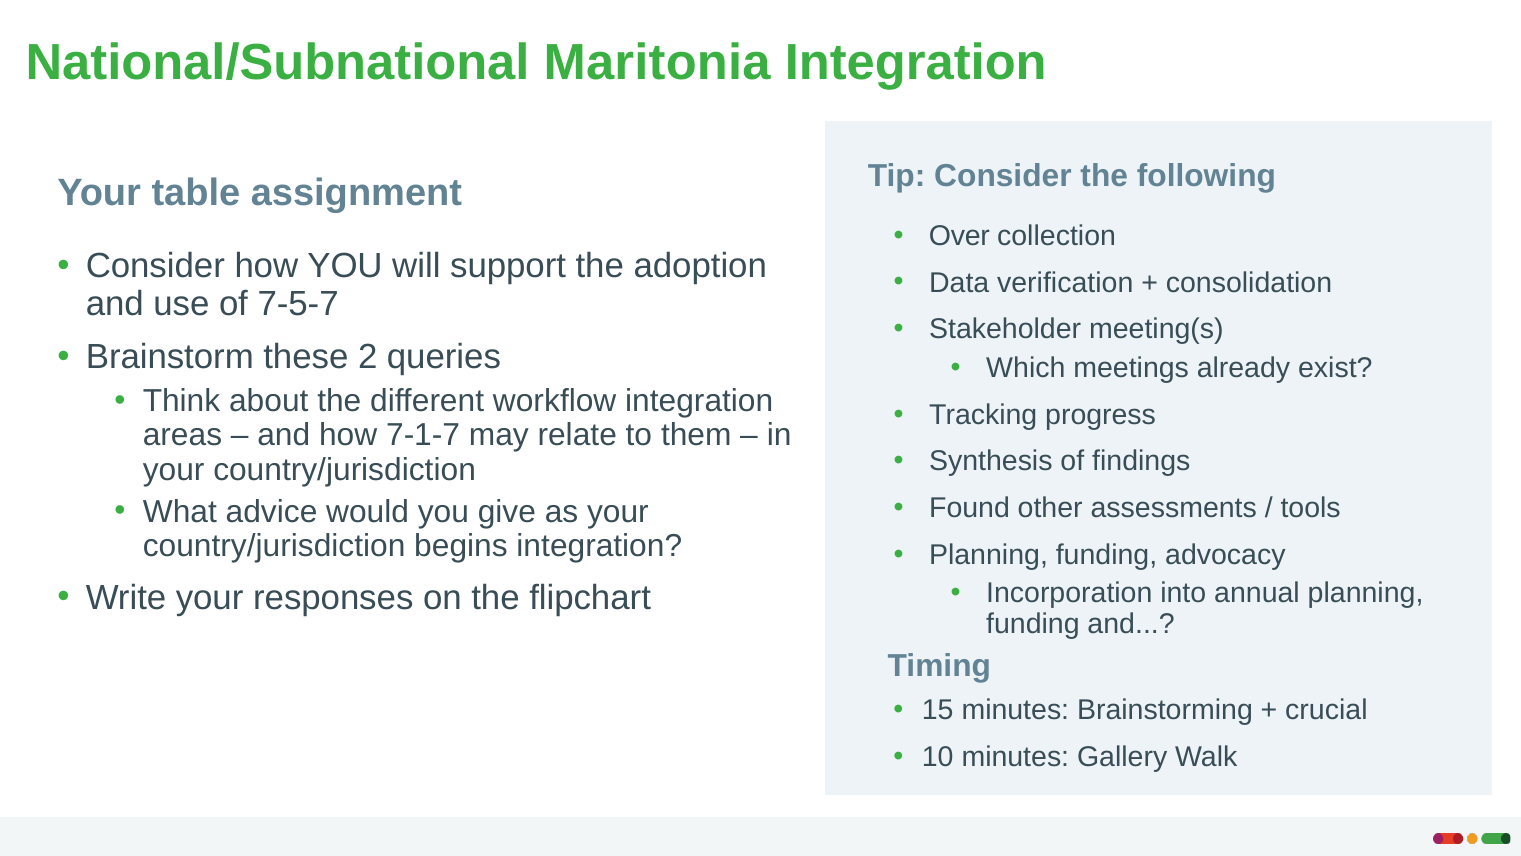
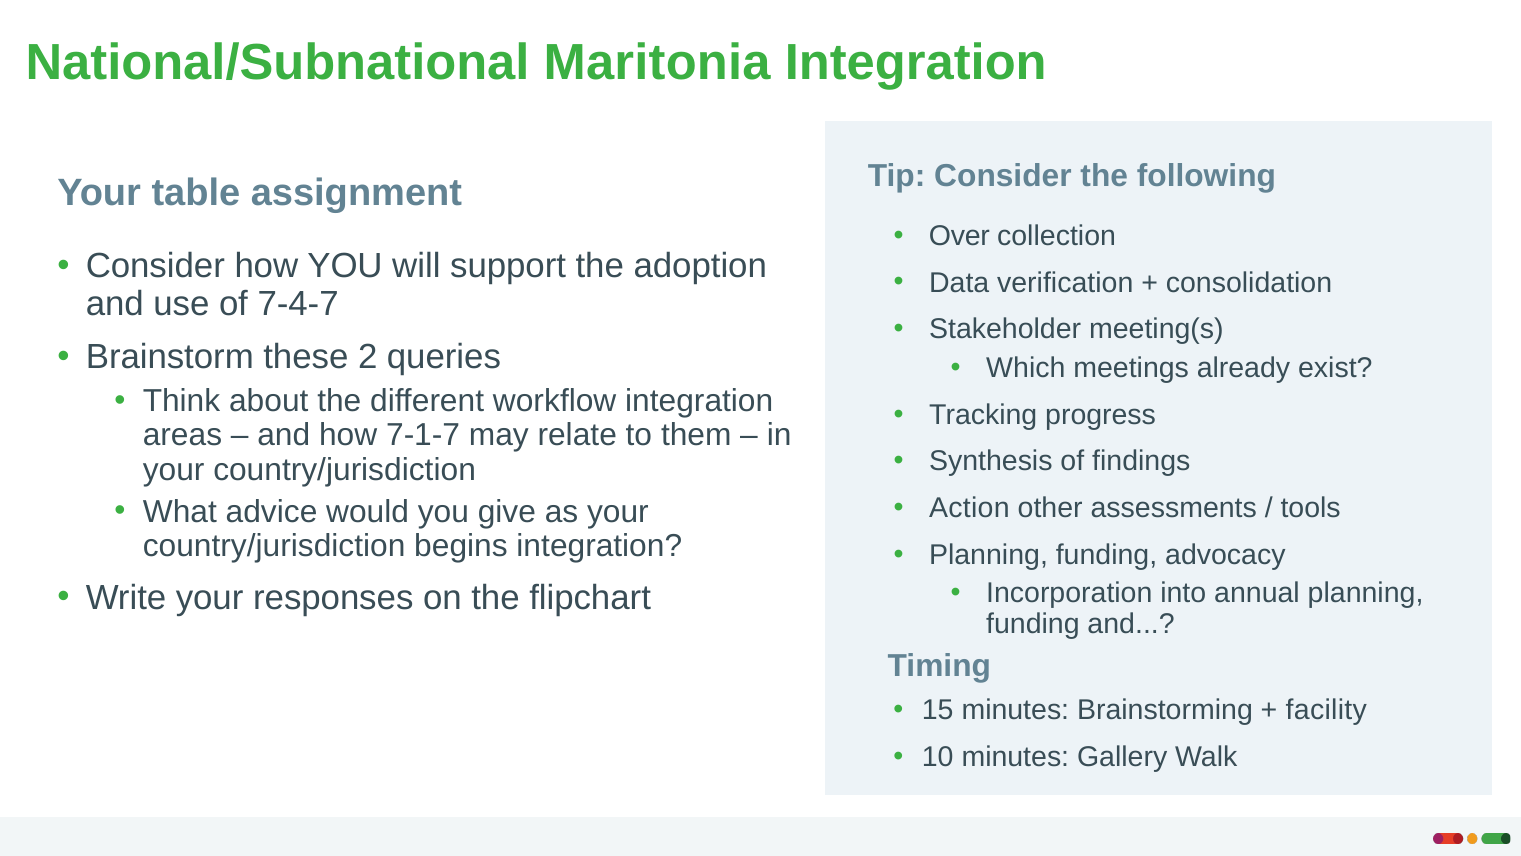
7-5-7: 7-5-7 -> 7-4-7 (298, 304)
Found: Found -> Action (969, 508)
crucial: crucial -> facility (1326, 710)
